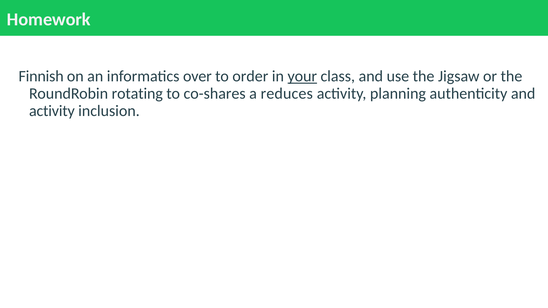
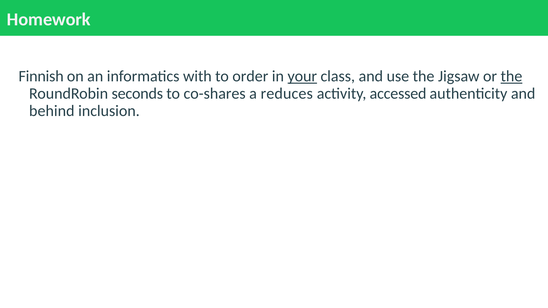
over: over -> with (197, 76)
the underline: none -> present (511, 76)
rotating: rotating -> seconds (137, 94)
planning: planning -> accessed (398, 94)
activity: activity -> behind (52, 111)
